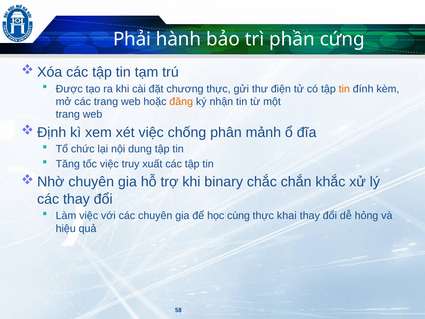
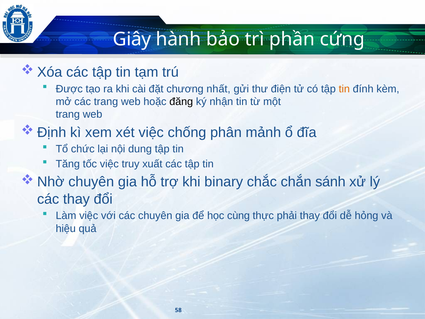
Phải: Phải -> Giây (132, 39)
chương thực: thực -> nhất (219, 89)
đăng colour: orange -> black (181, 102)
khắc: khắc -> sánh (330, 182)
khai: khai -> phải (287, 216)
